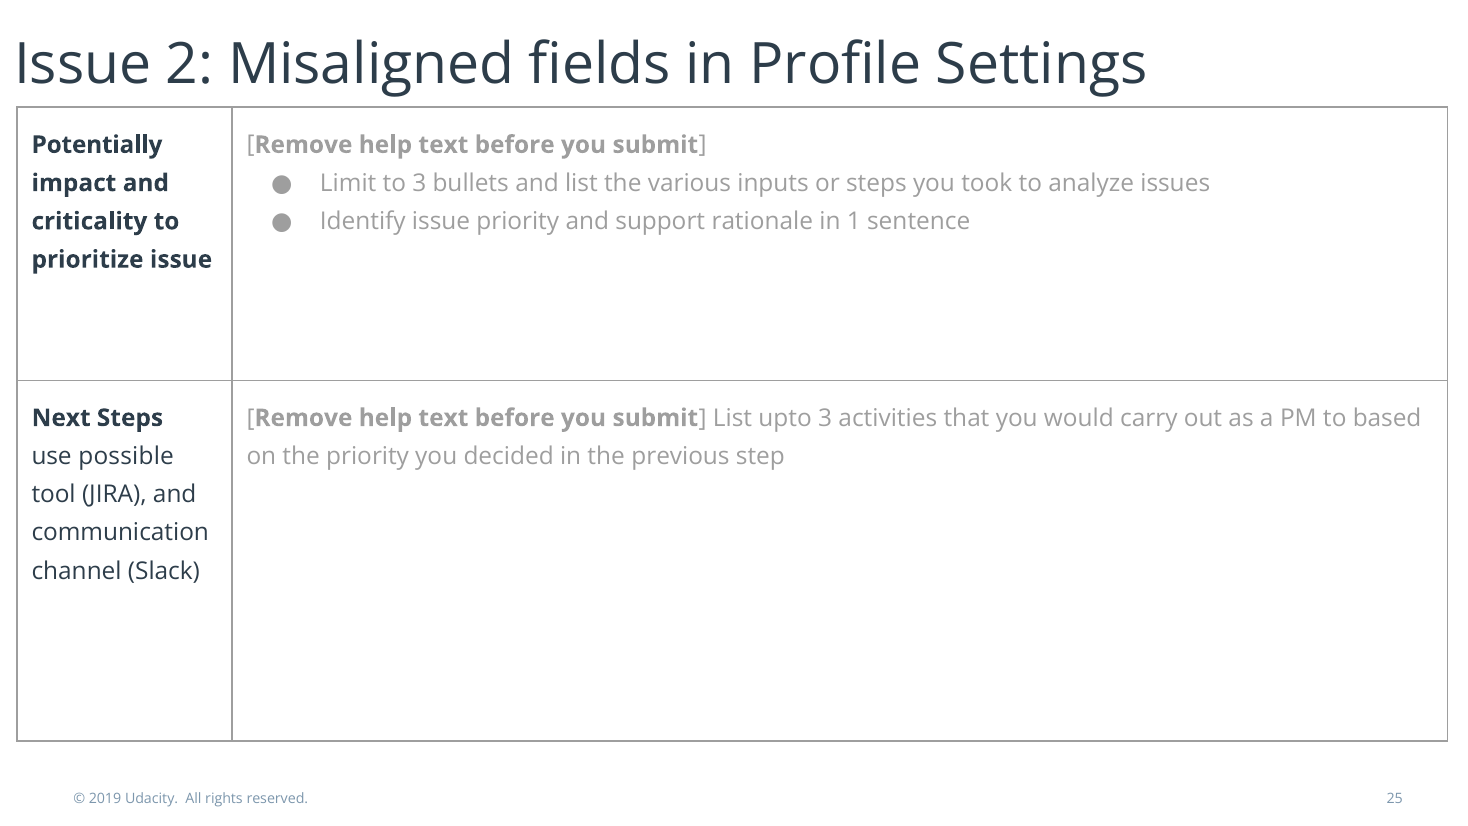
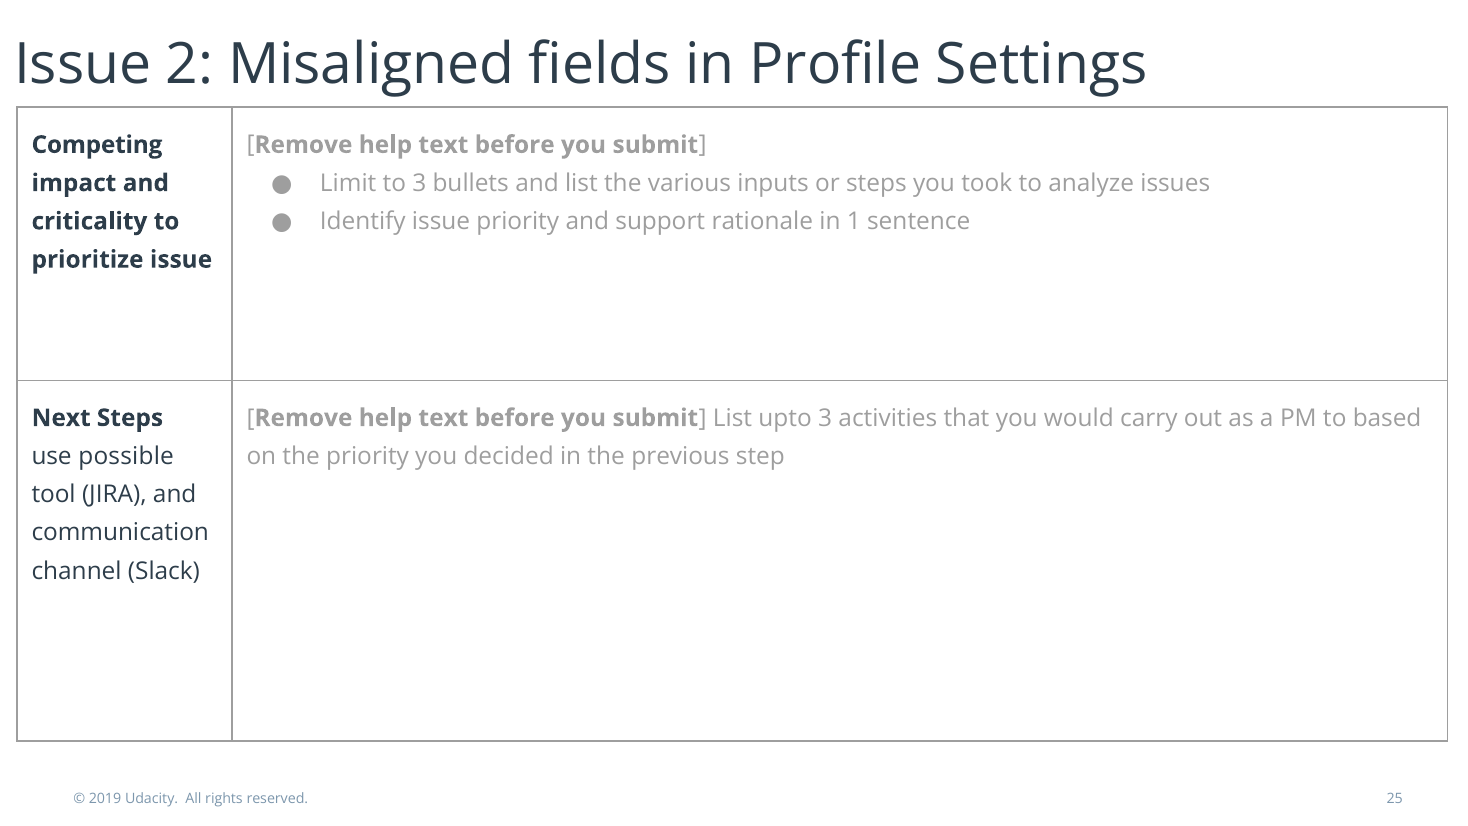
Potentially: Potentially -> Competing (97, 145)
